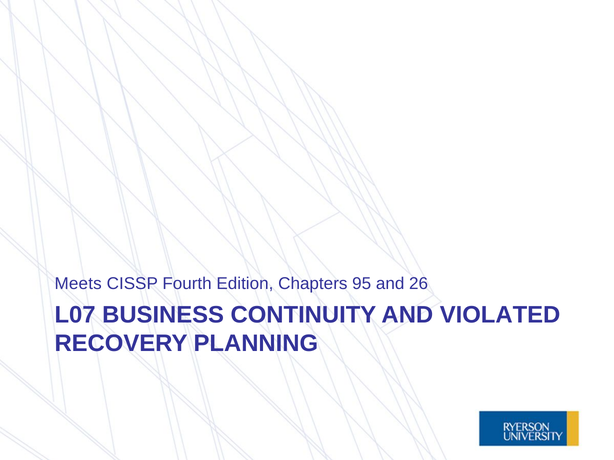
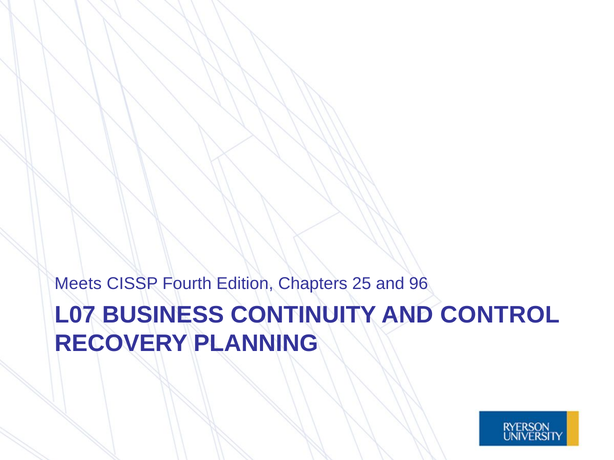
95: 95 -> 25 (362, 284)
26: 26 -> 96 (419, 284)
VIOLATED: VIOLATED -> CONTROL (500, 315)
